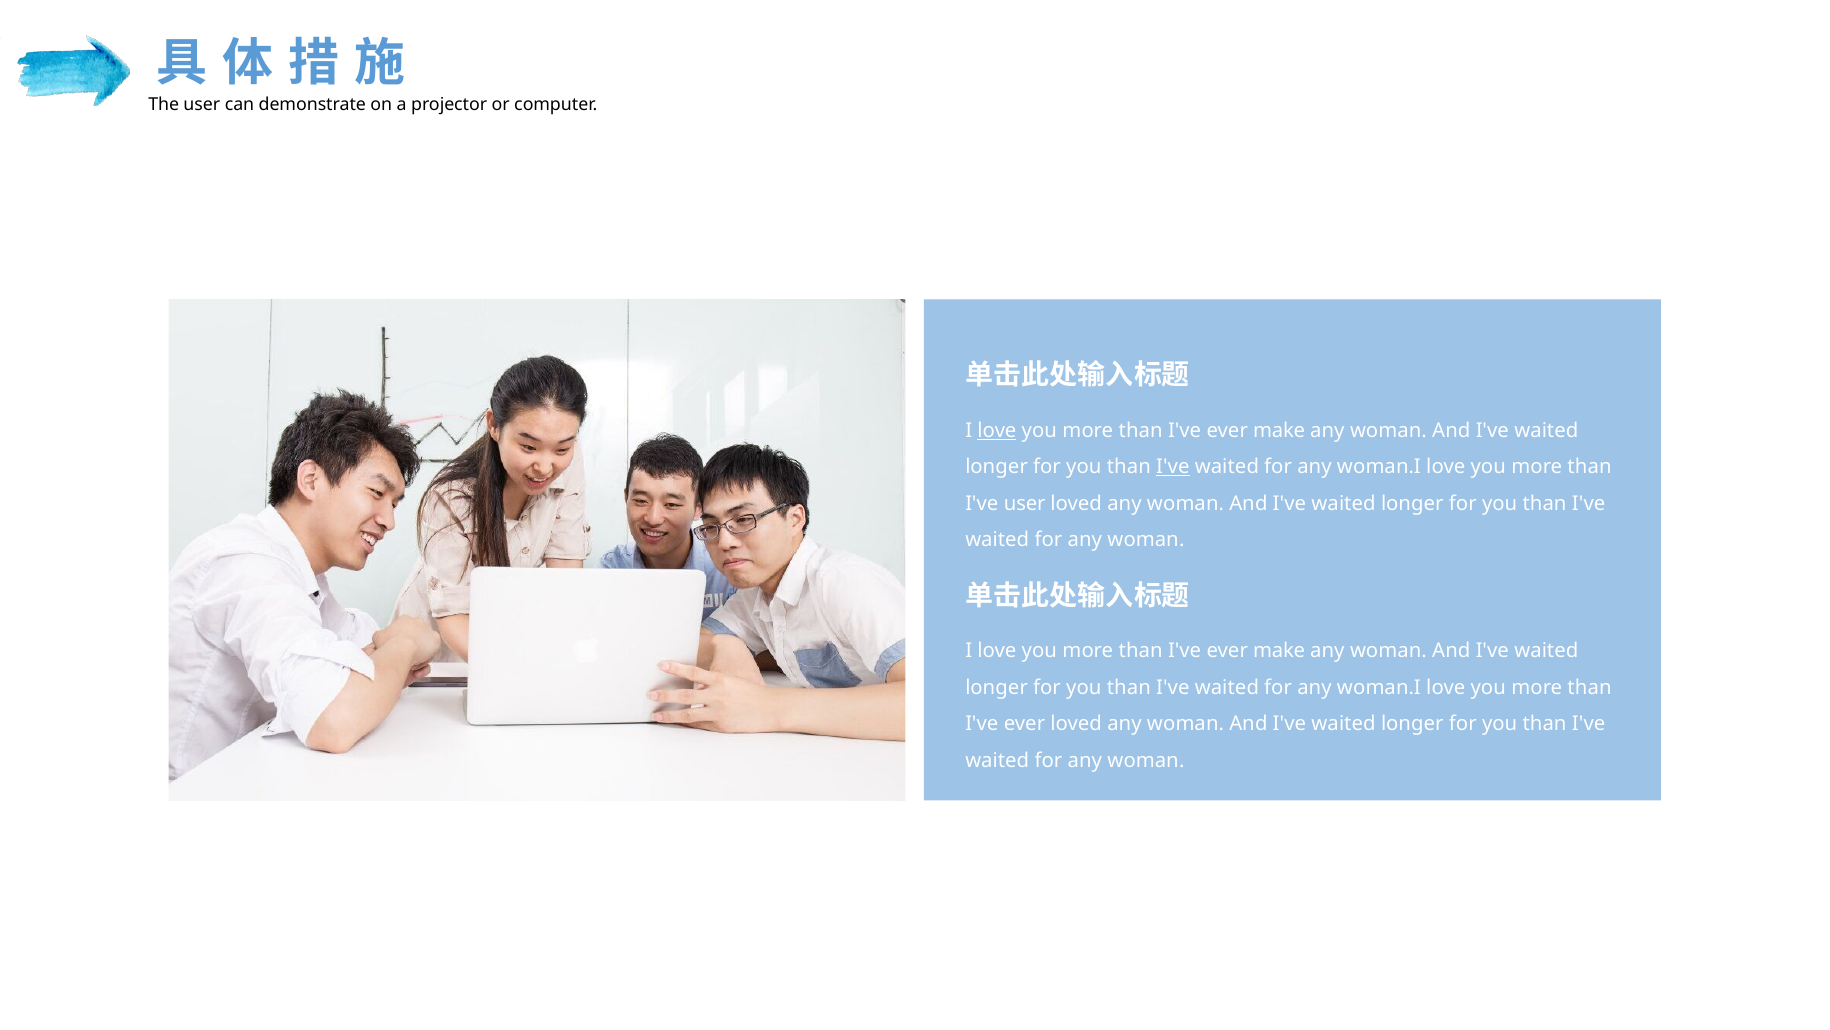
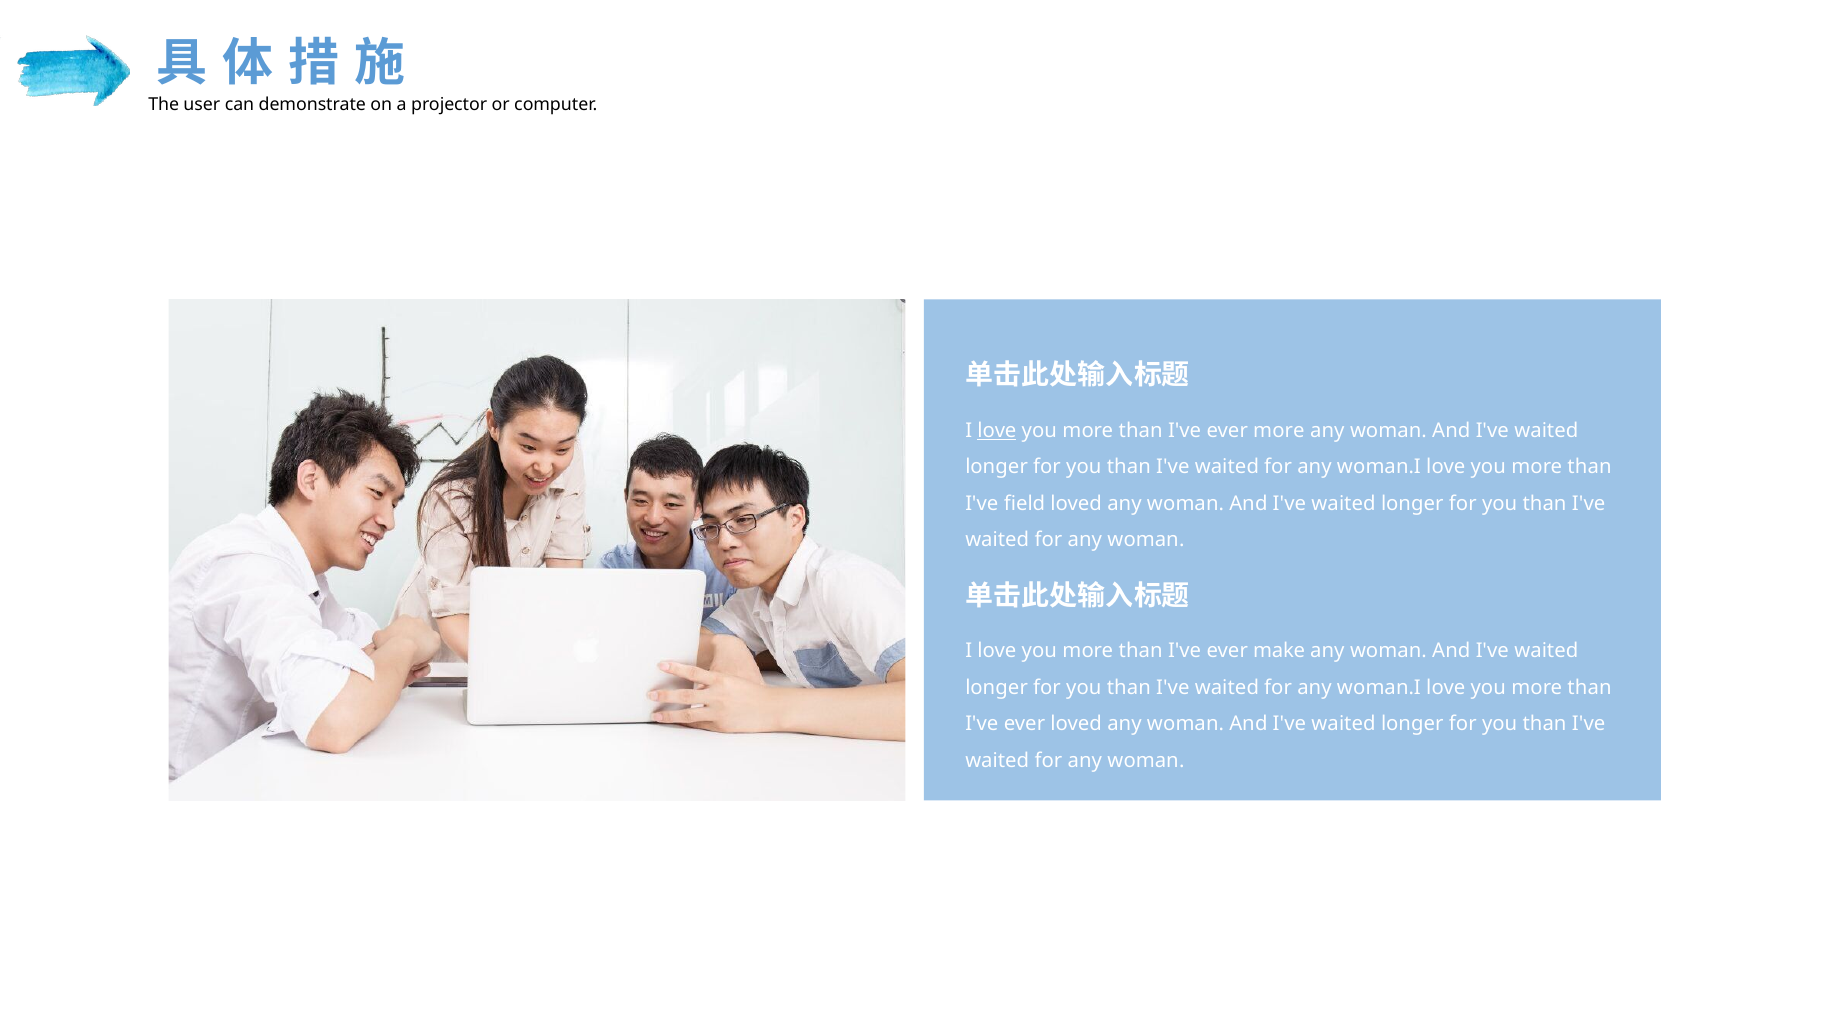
make: make -> more (1279, 430)
I've underline: present -> none (1173, 467)
I've user: user -> field (1025, 503)
